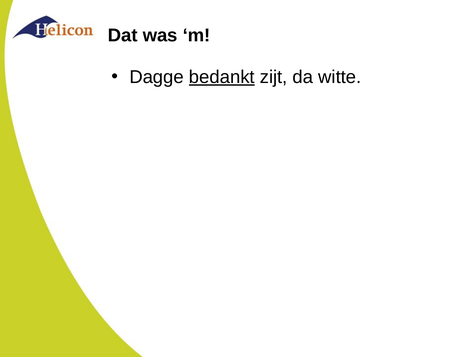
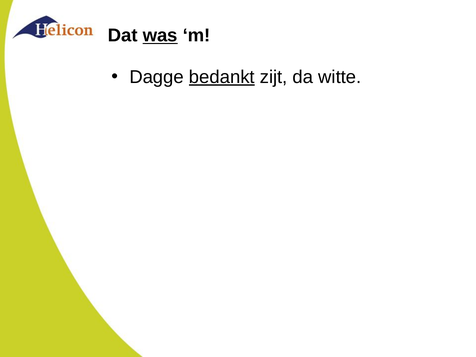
was underline: none -> present (160, 35)
